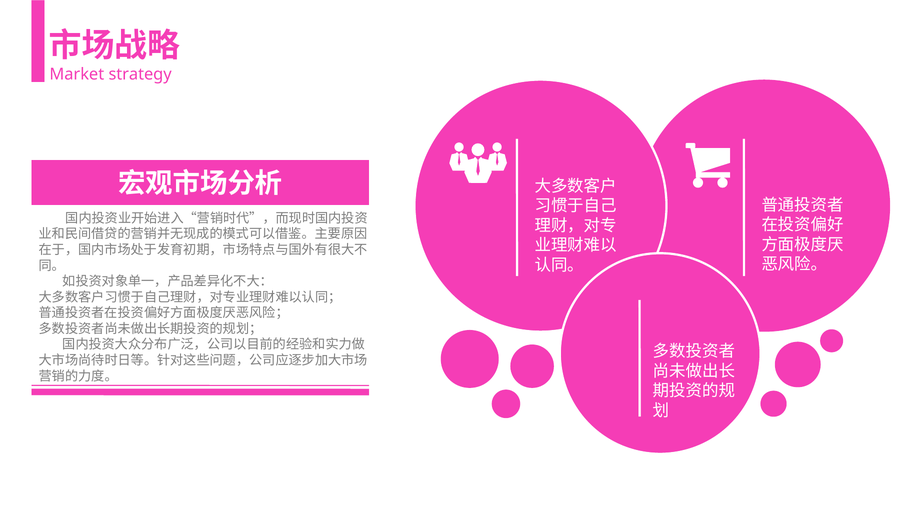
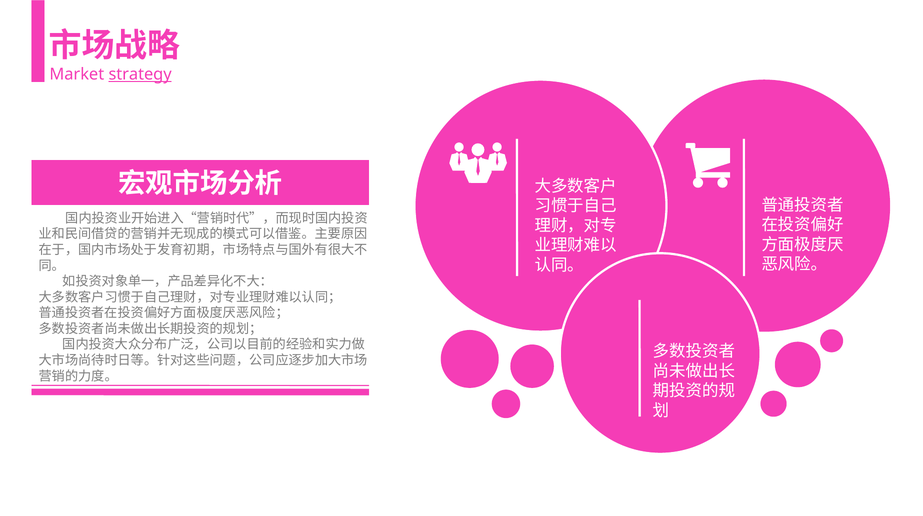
strategy underline: none -> present (140, 74)
